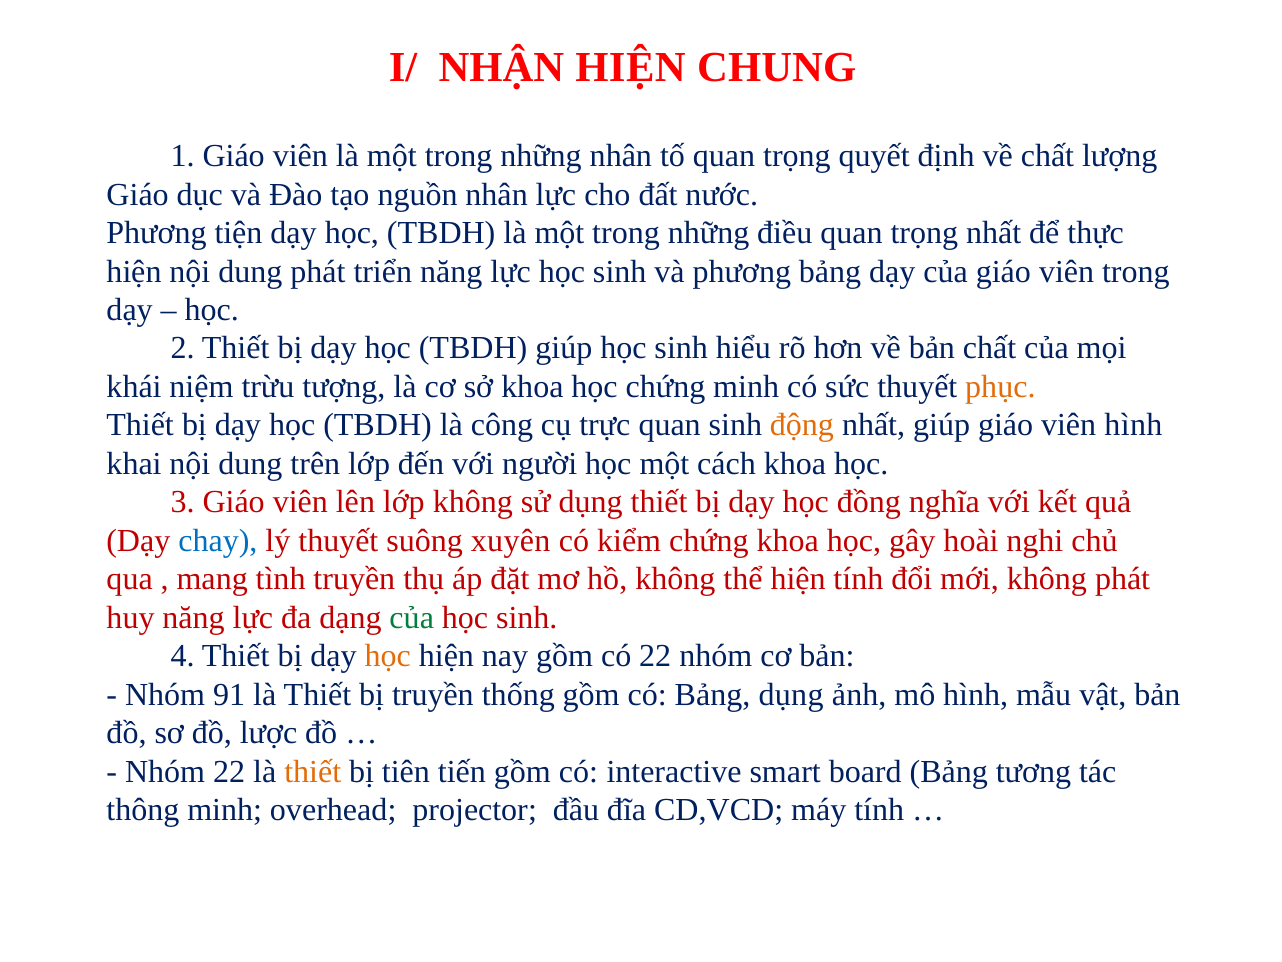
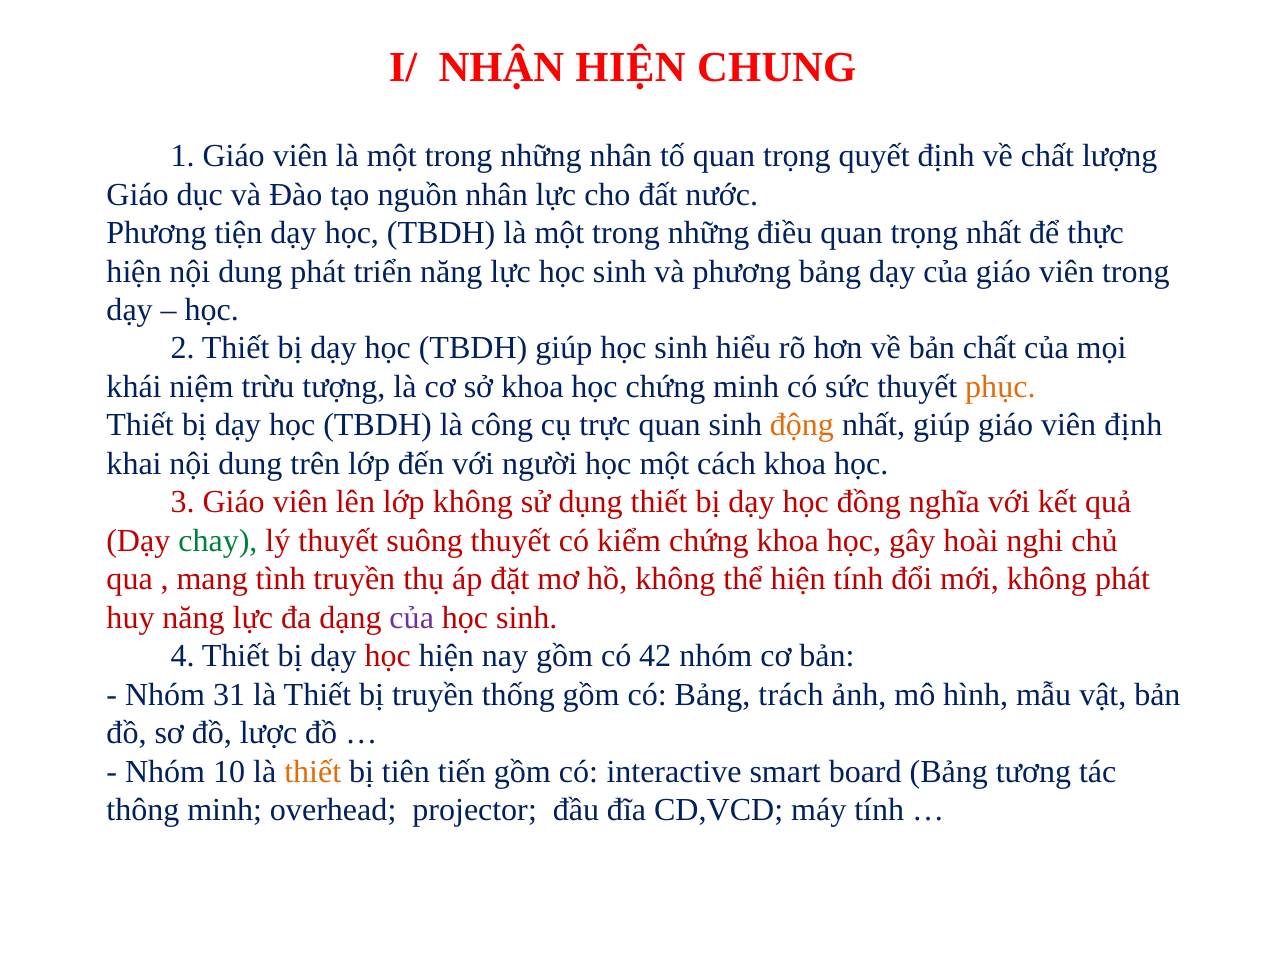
viên hình: hình -> định (1133, 425)
chay colour: blue -> green (218, 541)
suông xuyên: xuyên -> thuyết (511, 541)
của colour: green -> purple (412, 617)
học colour: orange -> red (388, 656)
có 22: 22 -> 42 (655, 656)
91: 91 -> 31 (229, 694)
Bảng dụng: dụng -> trách (791, 694)
Nhóm 22: 22 -> 10 (229, 771)
